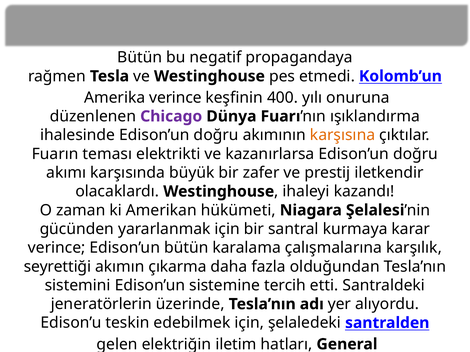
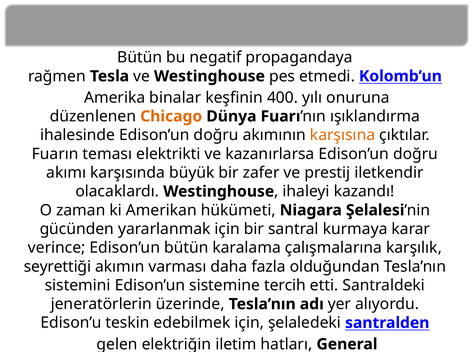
Amerika verince: verince -> binalar (175, 98)
Chicago colour: purple -> orange (171, 116)
çıkarma: çıkarma -> varması (178, 267)
